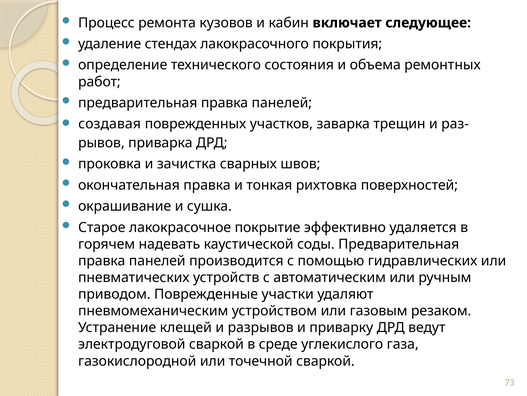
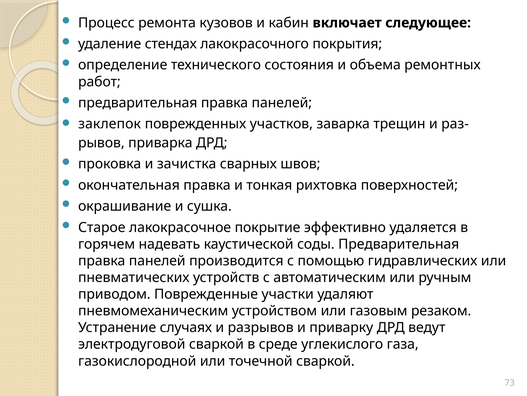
создавая: создавая -> заклепок (110, 124)
клещей: клещей -> случаях (186, 327)
